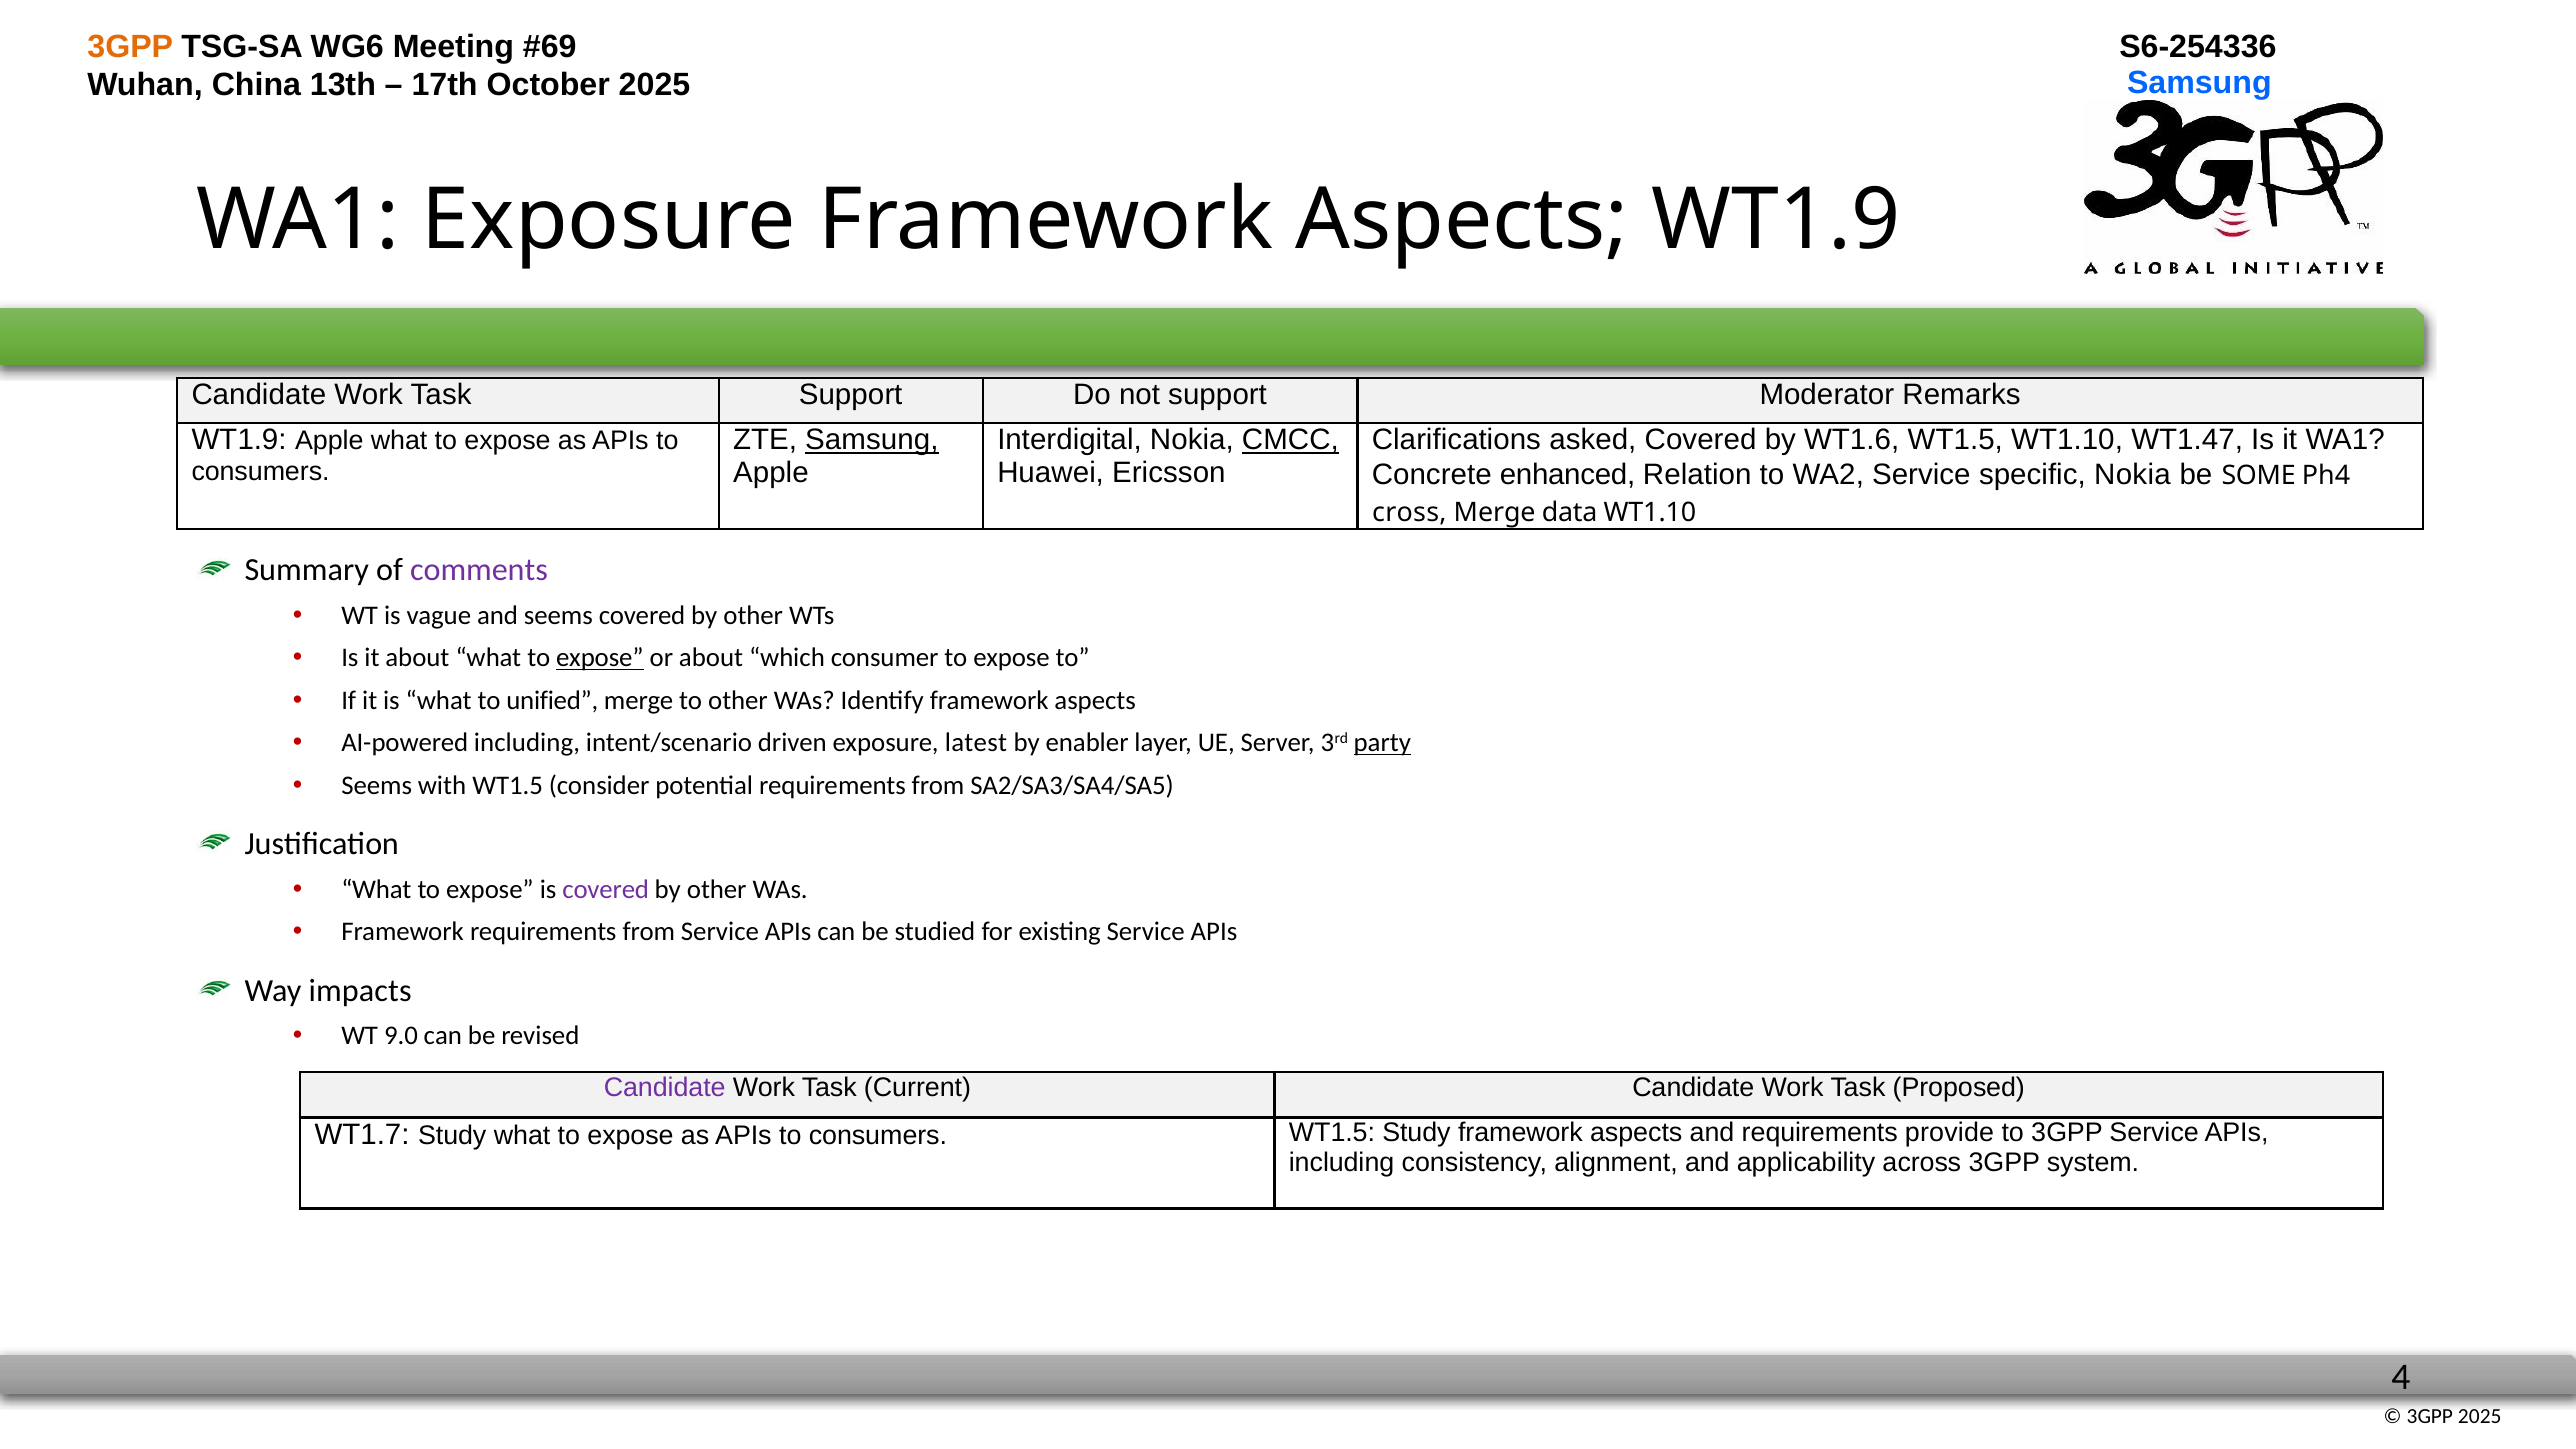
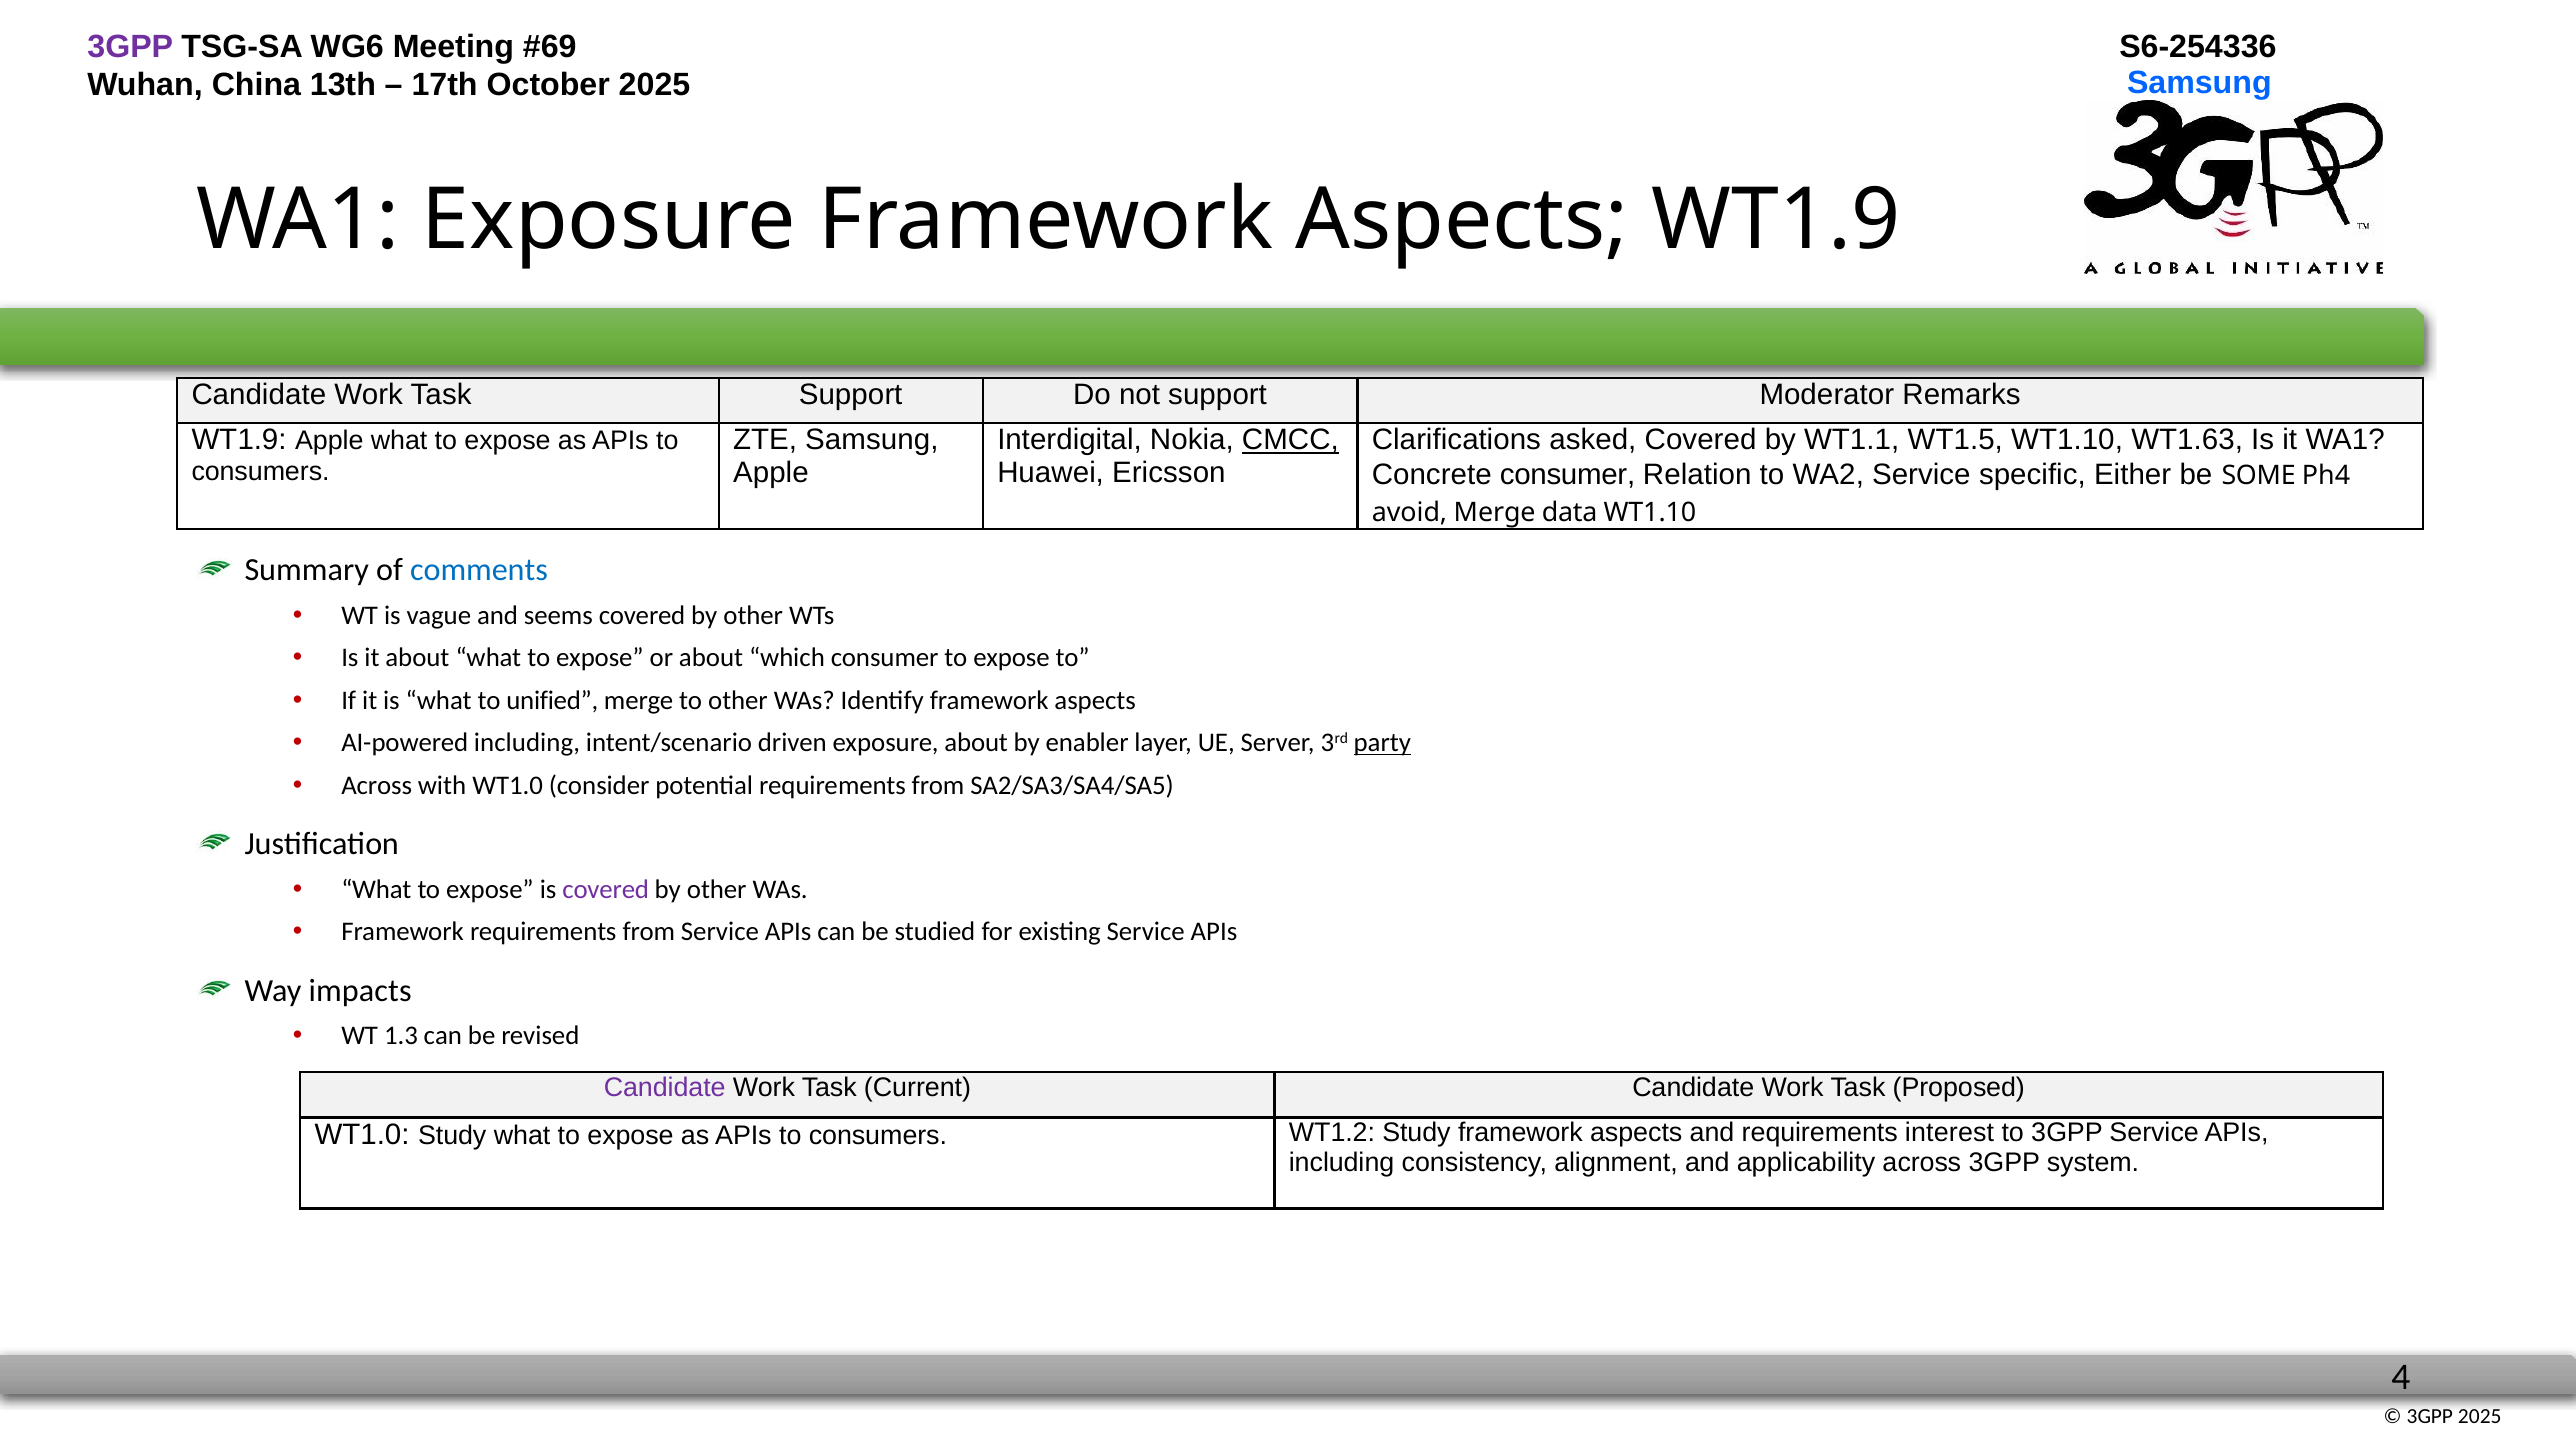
3GPP colour: orange -> purple (130, 46)
Samsung underline: present -> none (872, 440)
WT1.6: WT1.6 -> WT1.1 (1852, 440)
WT1.47: WT1.47 -> WT1.63 (2187, 440)
Concrete enhanced: enhanced -> consumer (1568, 475)
specific Nokia: Nokia -> Either (2133, 475)
cross: cross -> avoid (1410, 512)
comments colour: purple -> blue (479, 570)
expose underline: present -> none (600, 658)
exposure latest: latest -> about (976, 743)
Seems: Seems -> Across (377, 785)
with WT1.5: WT1.5 -> WT1.0 (508, 785)
9.0: 9.0 -> 1.3 (401, 1036)
WT1.7: WT1.7 -> WT1.0 (362, 1134)
consumers WT1.5: WT1.5 -> WT1.2 (1332, 1133)
provide: provide -> interest (1950, 1133)
